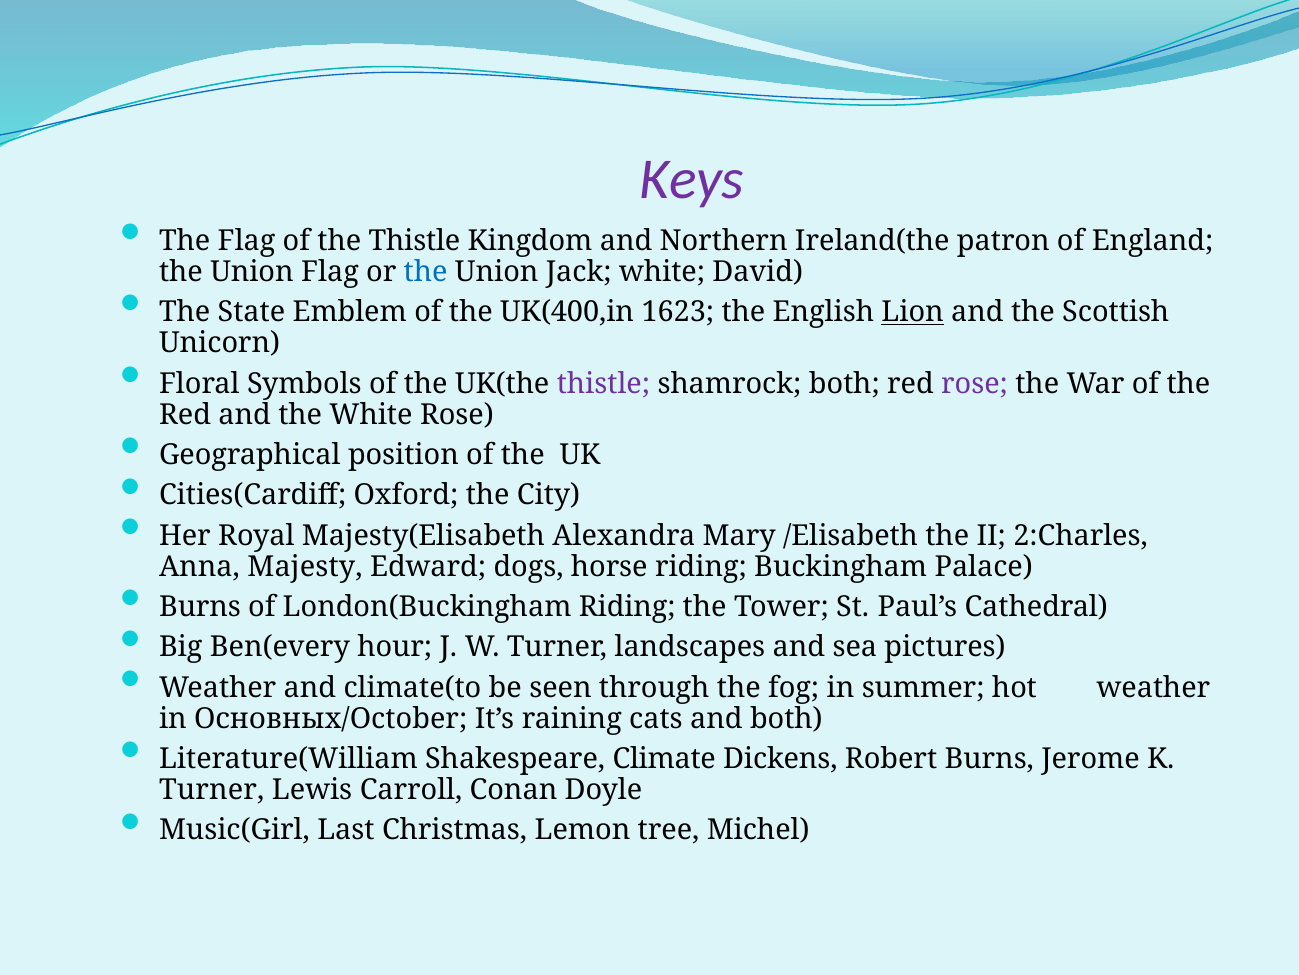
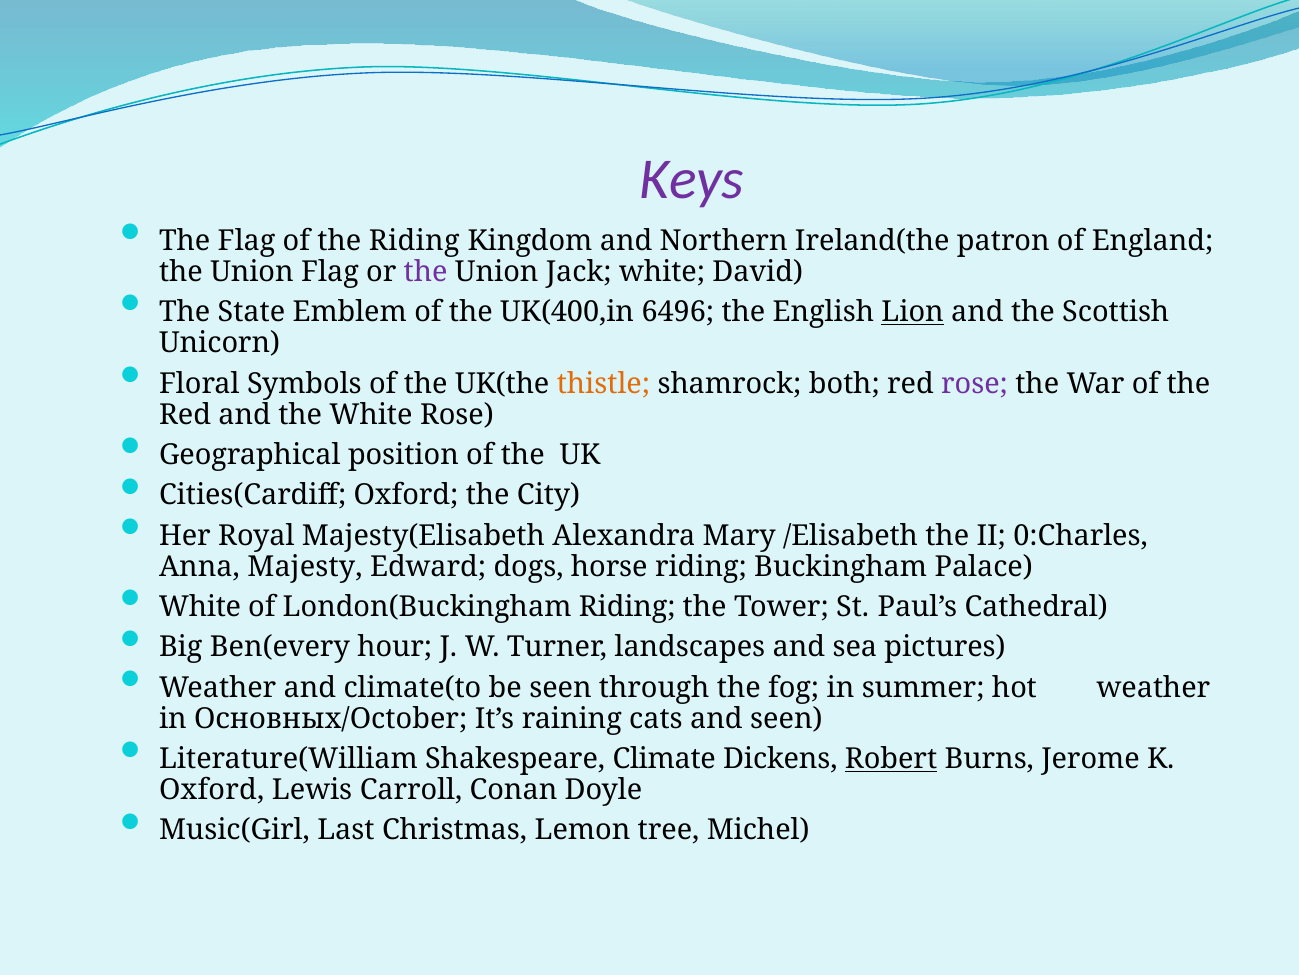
the Thistle: Thistle -> Riding (414, 240)
the colour: blue -> purple (426, 272)
1623: 1623 -> 6496 (678, 312)
thistle colour: purple -> orange (603, 383)
2:Charles: 2:Charles -> 0:Charles (1081, 535)
Burns: Burns -> White (200, 607)
and both: both -> seen (786, 718)
Robert underline: none -> present (891, 758)
Turner: Turner -> Oxford (212, 790)
